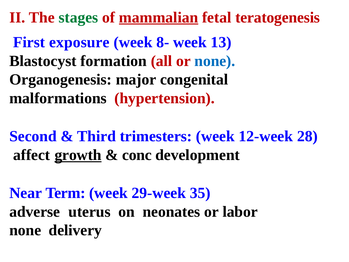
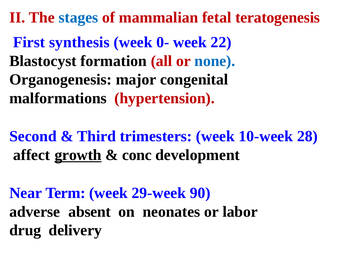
stages colour: green -> blue (78, 17)
mammalian underline: present -> none (159, 17)
exposure: exposure -> synthesis (79, 42)
8-: 8- -> 0- (163, 42)
13: 13 -> 22 (221, 42)
12-week: 12-week -> 10-week (266, 136)
35: 35 -> 90 (200, 193)
uterus: uterus -> absent (90, 212)
none: none -> drug (25, 230)
